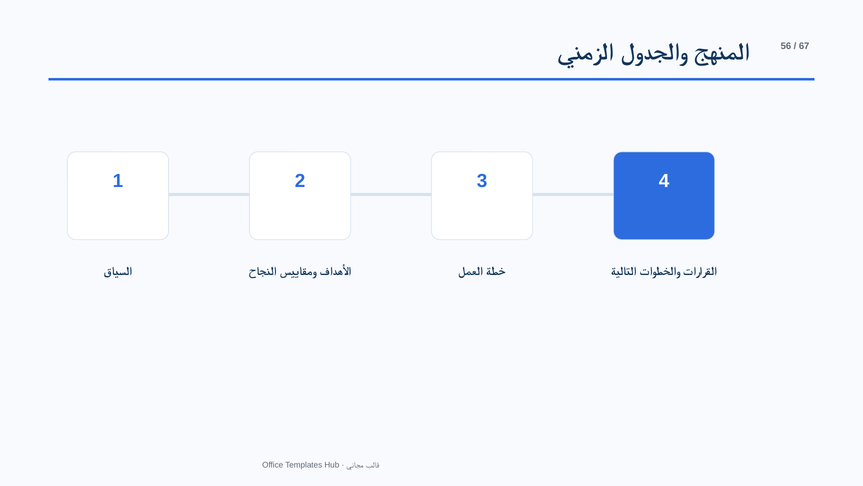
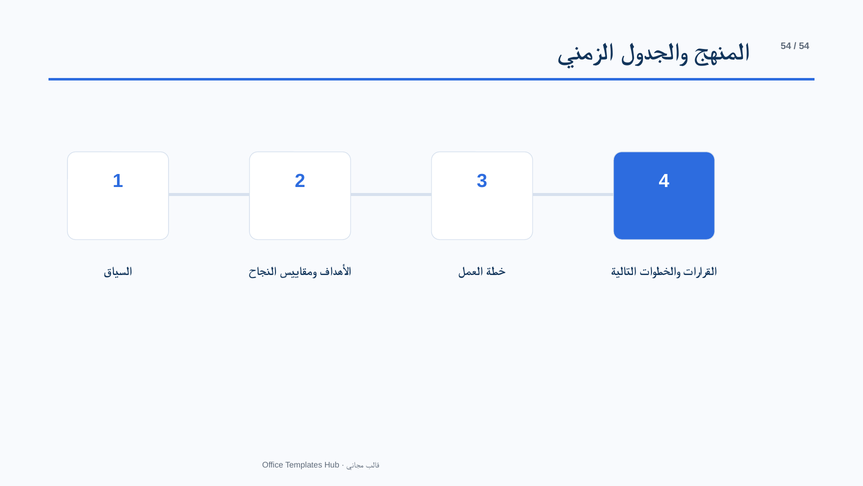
56: 56 -> 54 (786, 46)
67: 67 -> 54 (804, 46)
